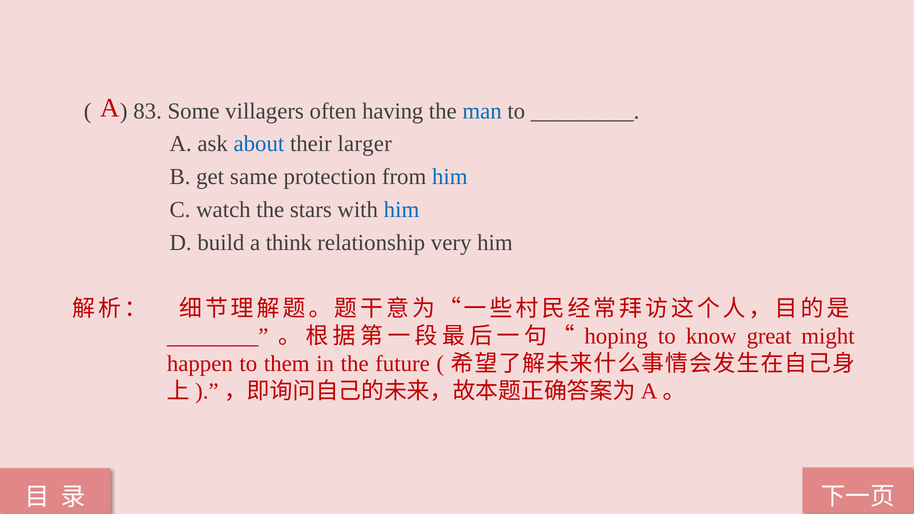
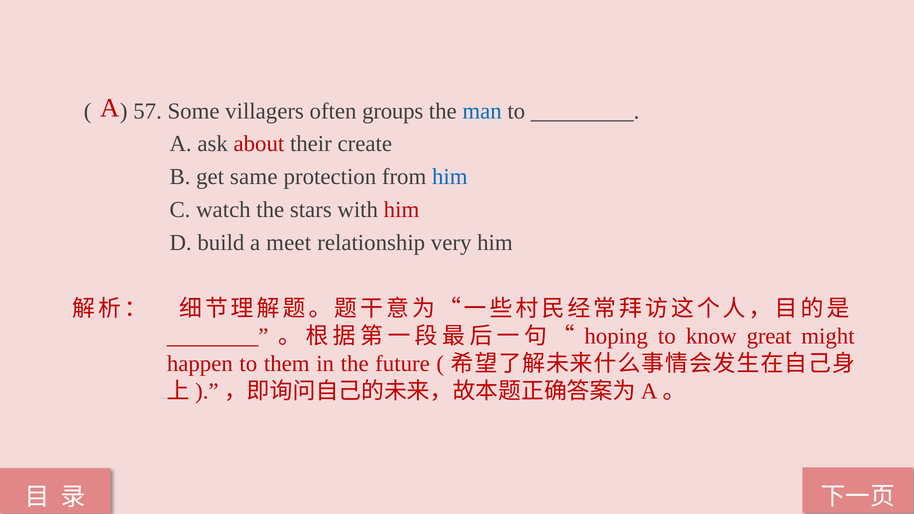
83: 83 -> 57 (148, 111)
having: having -> groups (393, 111)
about colour: blue -> red (259, 144)
larger: larger -> create (365, 144)
him colour: blue -> red (402, 210)
think: think -> meet (289, 243)
